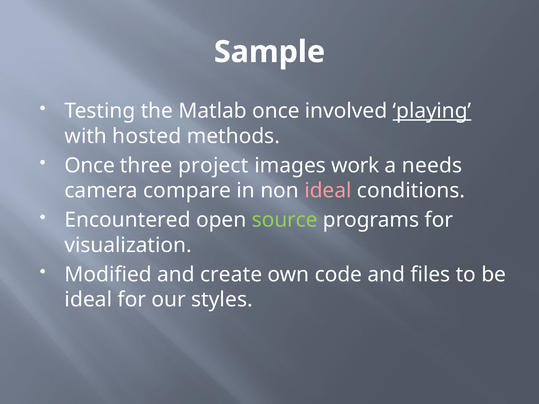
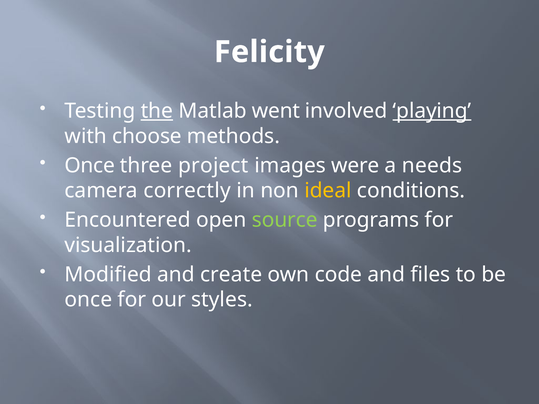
Sample: Sample -> Felicity (269, 52)
the underline: none -> present (157, 111)
Matlab once: once -> went (276, 111)
hosted: hosted -> choose (147, 136)
work: work -> were (355, 166)
compare: compare -> correctly (187, 191)
ideal colour: pink -> yellow (328, 191)
ideal: ideal -> once (88, 300)
